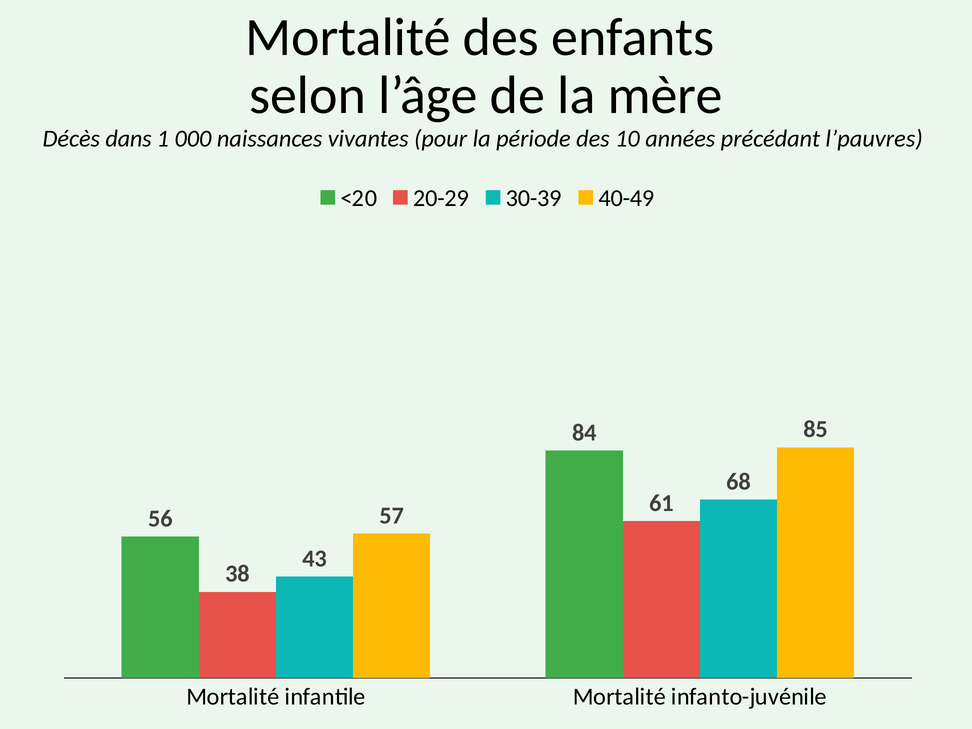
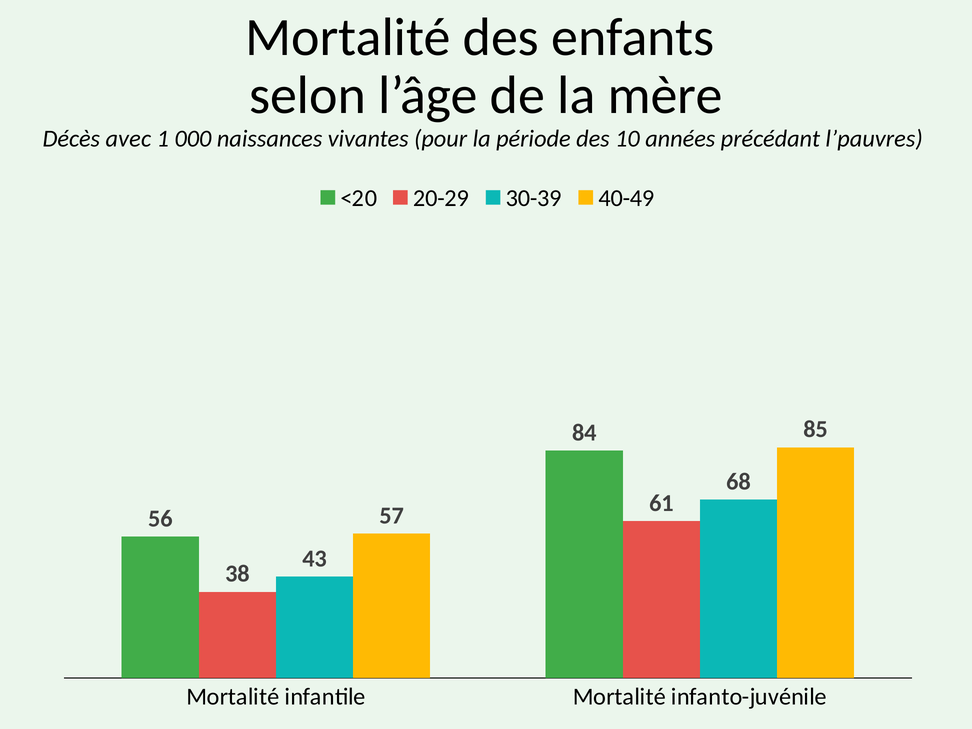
dans: dans -> avec (128, 139)
